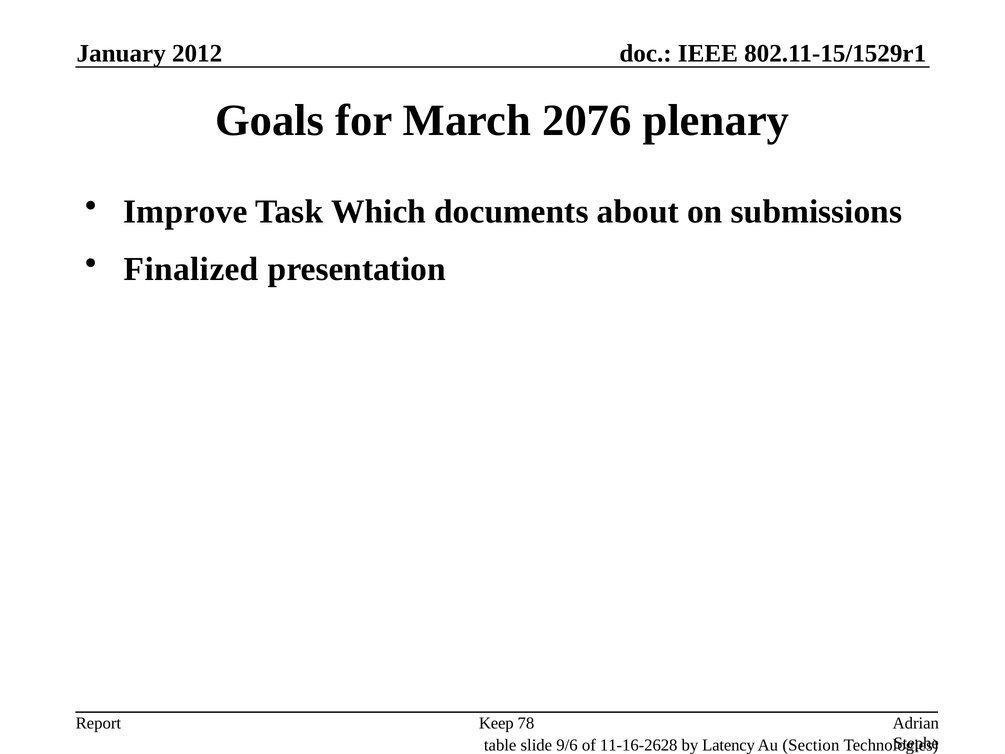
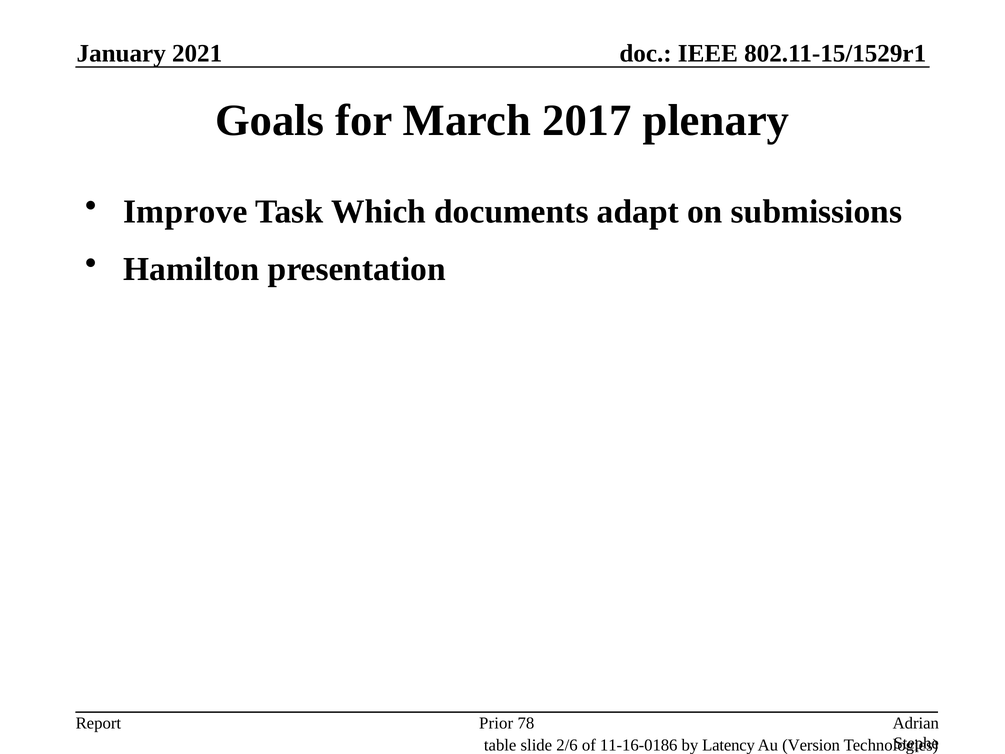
2012: 2012 -> 2021 (197, 54)
2076: 2076 -> 2017 (587, 120)
about: about -> adapt (638, 212)
Finalized: Finalized -> Hamilton (191, 269)
Keep: Keep -> Prior (496, 723)
9/6: 9/6 -> 2/6 (567, 745)
11-16-2628: 11-16-2628 -> 11-16-0186 (639, 745)
Section: Section -> Version (811, 745)
